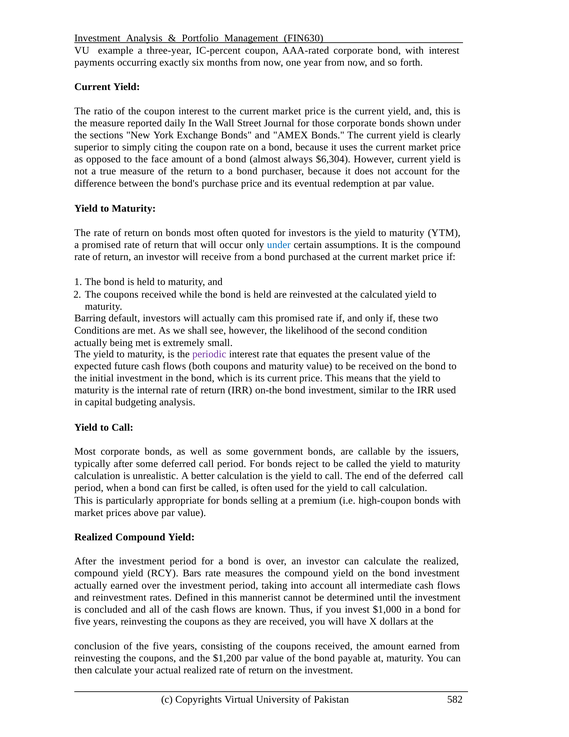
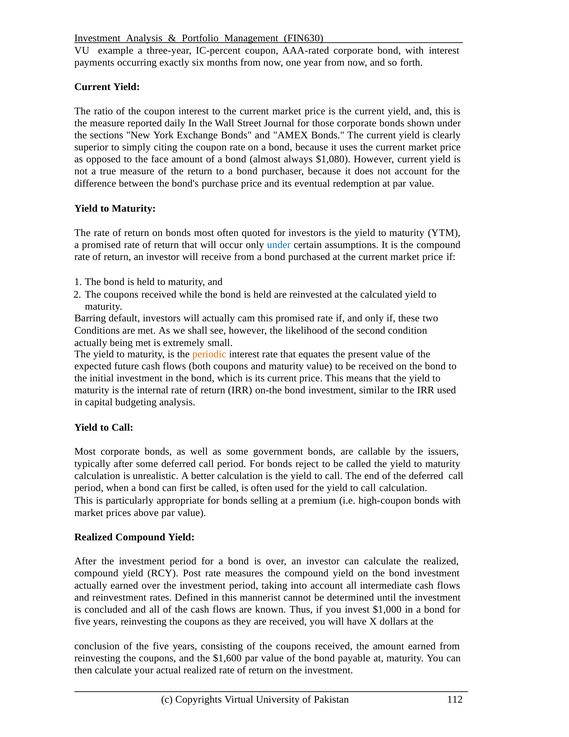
$6,304: $6,304 -> $1,080 (333, 159)
periodic colour: purple -> orange (209, 354)
Bars: Bars -> Post (192, 573)
$1,200: $1,200 -> $1,600 (227, 658)
582: 582 -> 112 (455, 699)
